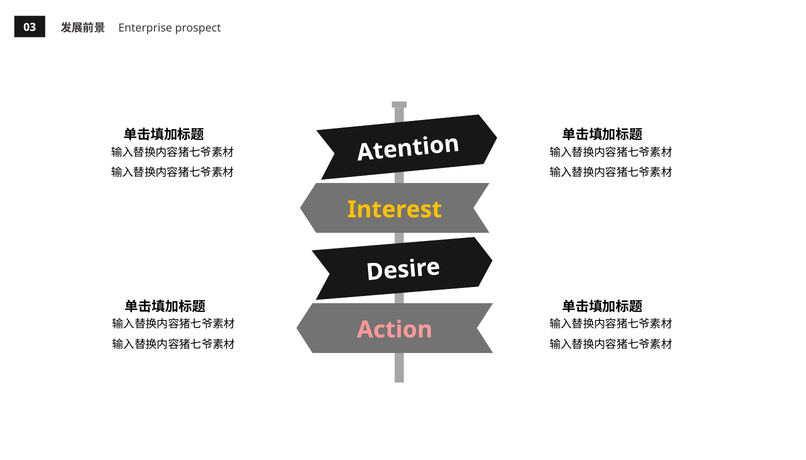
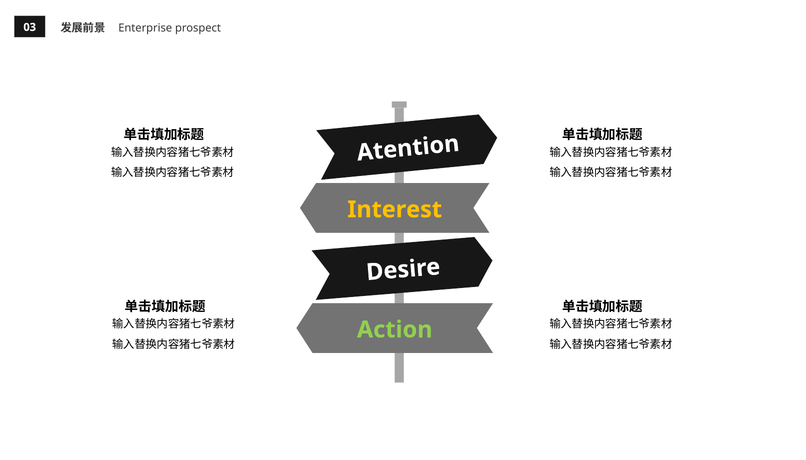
Action colour: pink -> light green (395, 330)
